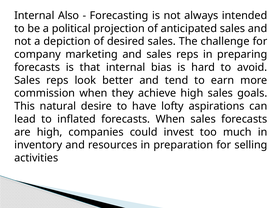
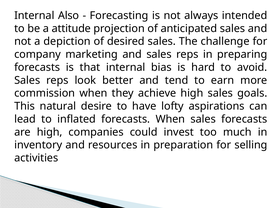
political: political -> attitude (71, 28)
